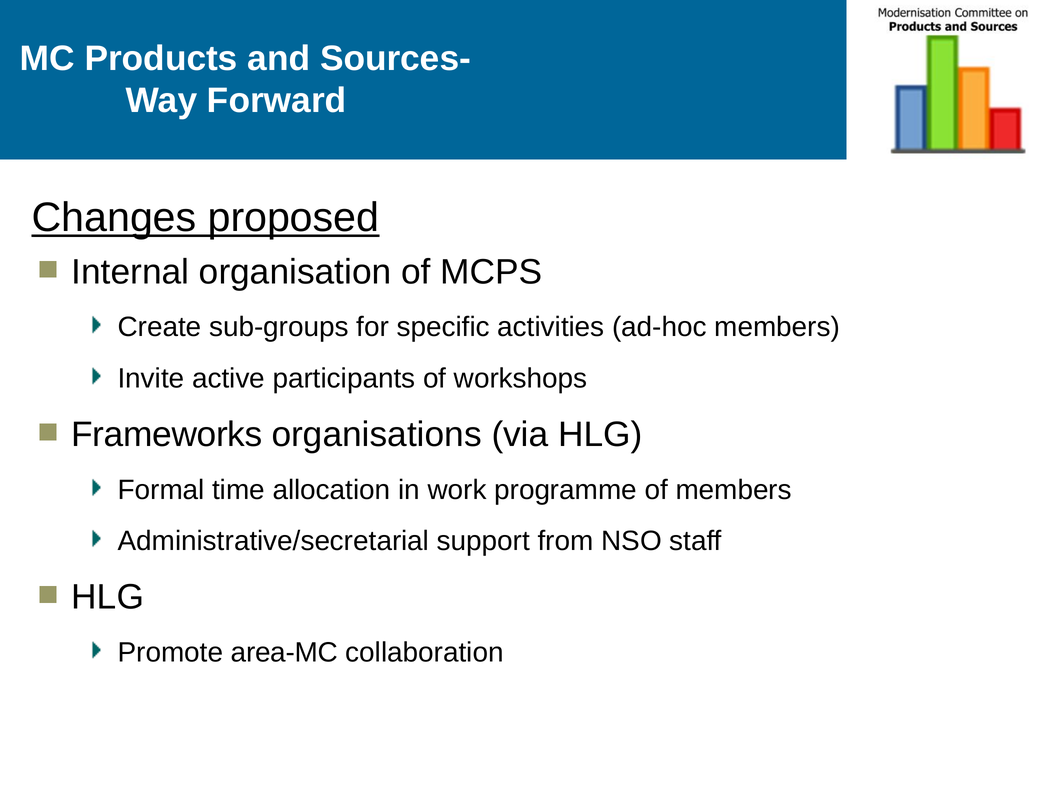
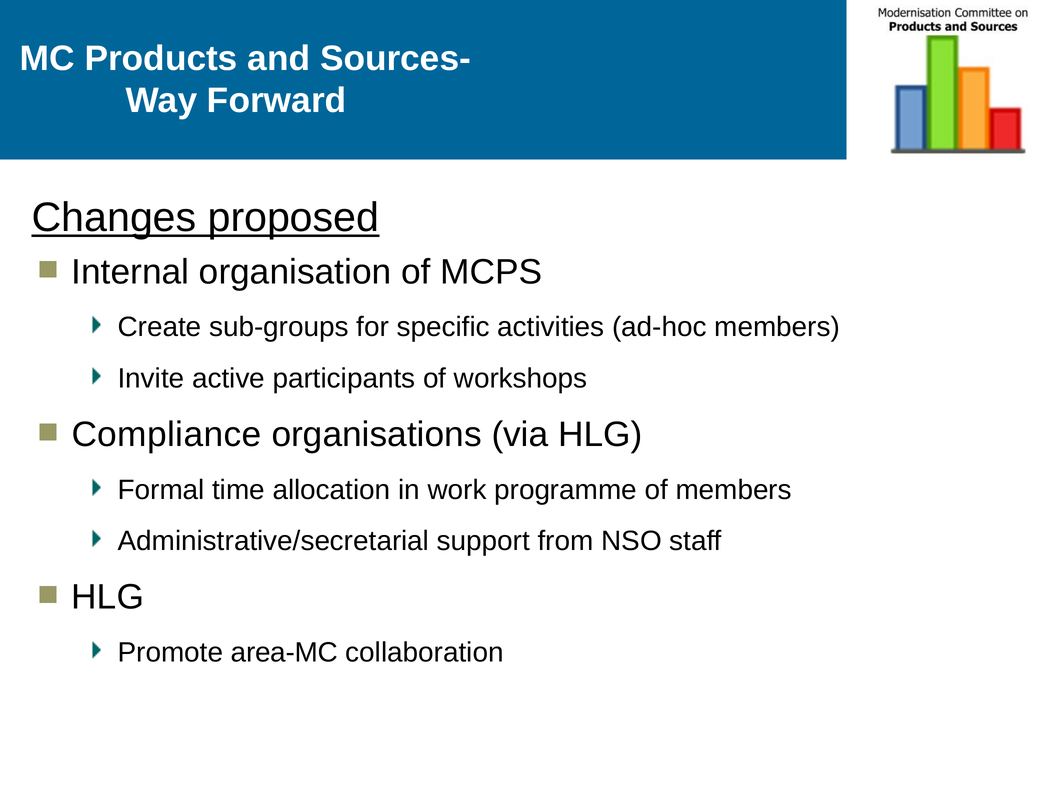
Frameworks: Frameworks -> Compliance (166, 435)
